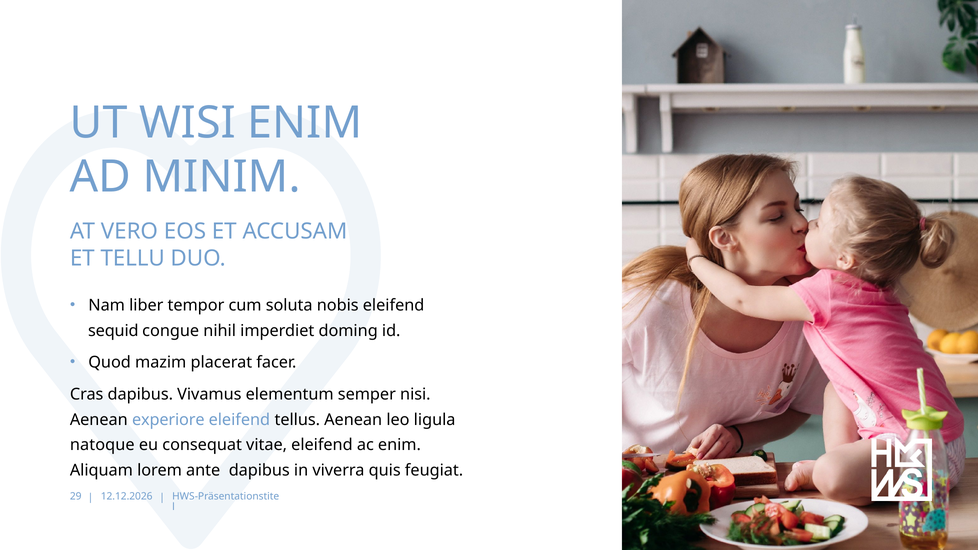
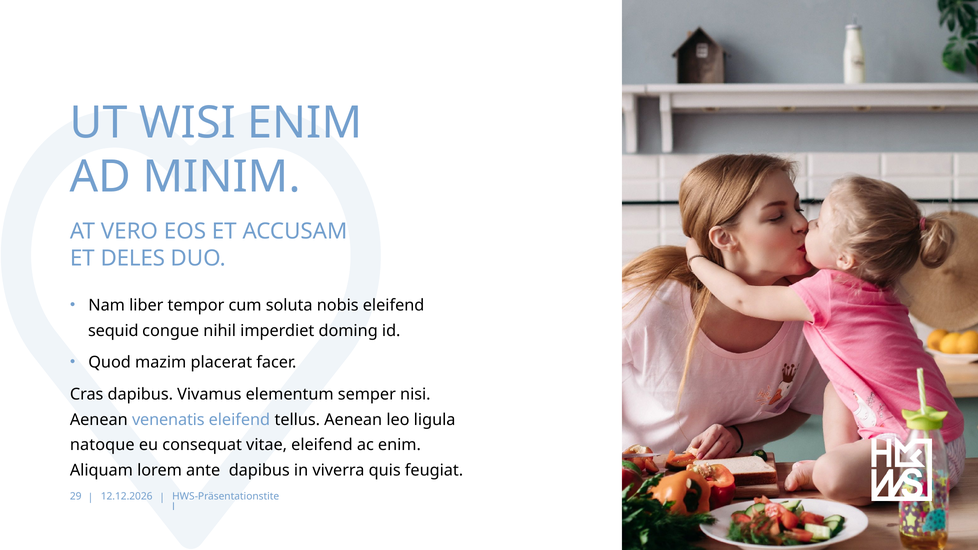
TELLU: TELLU -> DELES (133, 258)
experiore: experiore -> venenatis (168, 420)
